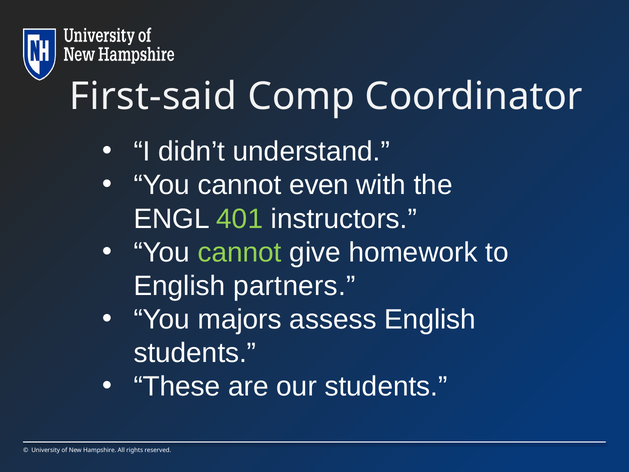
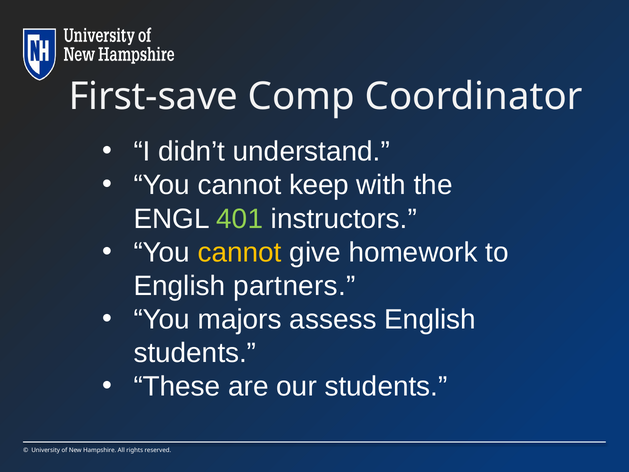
First-said: First-said -> First-save (153, 96)
even: even -> keep (319, 185)
cannot colour: light green -> yellow (240, 252)
